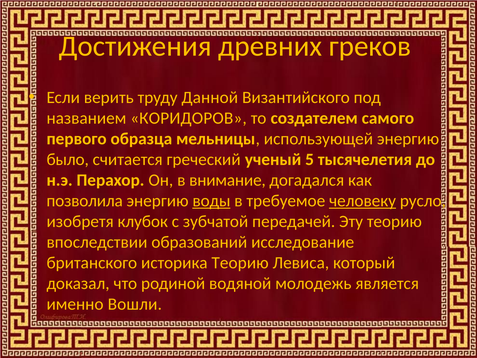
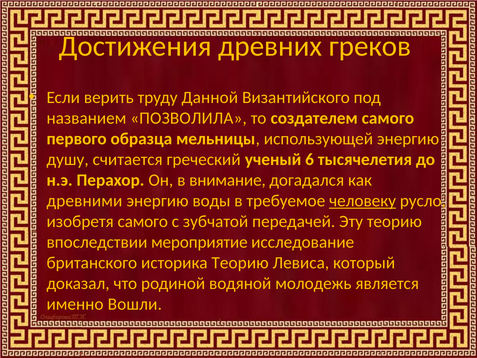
КОРИДОРОВ: КОРИДОРОВ -> ПОЗВОЛИЛА (189, 118)
было: было -> душу (68, 159)
5: 5 -> 6 (310, 159)
позволила: позволила -> древними (84, 201)
воды underline: present -> none (211, 201)
изобретя клубок: клубок -> самого (143, 221)
образований: образований -> мероприятие (199, 242)
